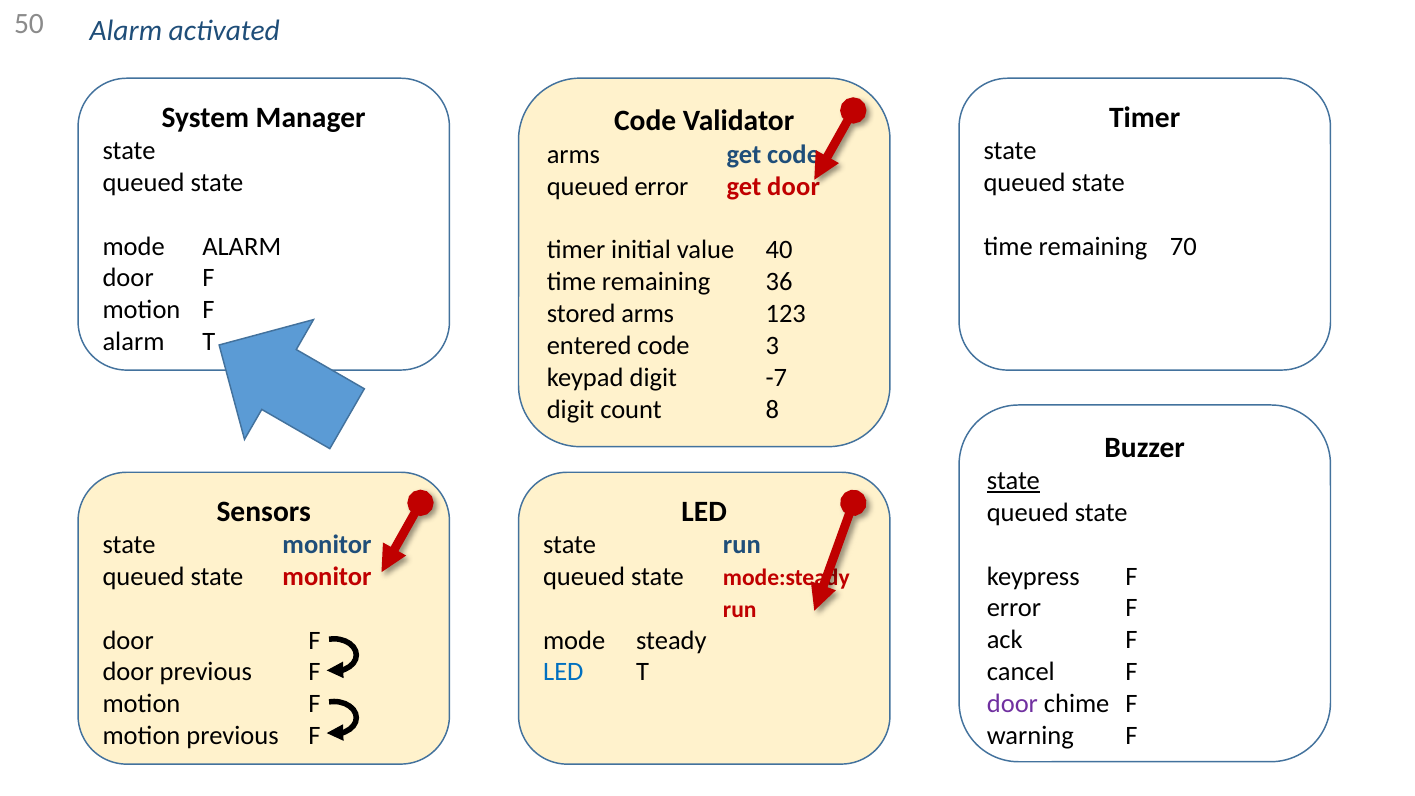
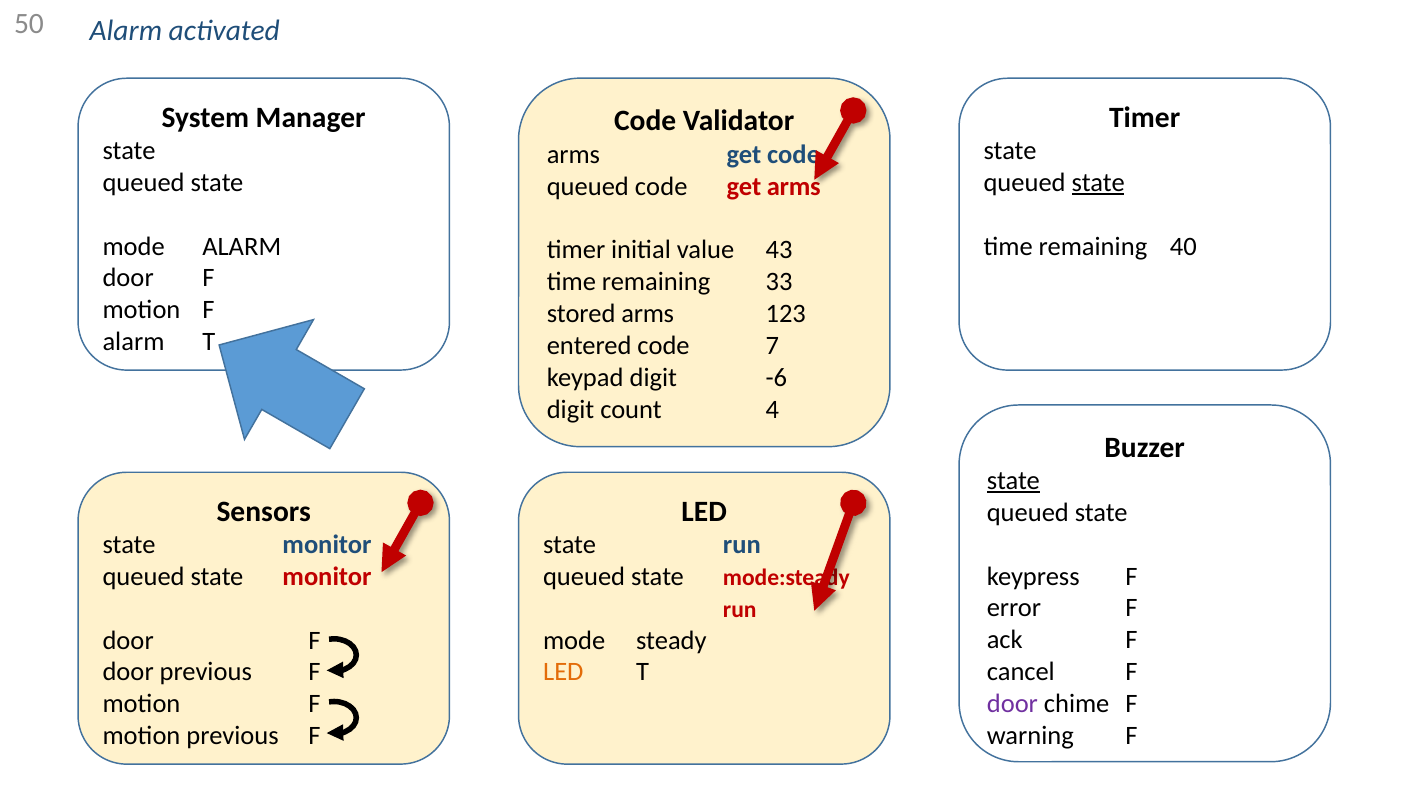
state underline: none -> present (1098, 183)
queued error: error -> code (661, 186)
get door: door -> arms (794, 186)
70: 70 -> 40 (1183, 246)
40: 40 -> 43 (779, 250)
36: 36 -> 33 (779, 282)
3: 3 -> 7 (772, 346)
-7: -7 -> -6 (776, 377)
8: 8 -> 4 (772, 409)
LED colour: blue -> orange (563, 672)
